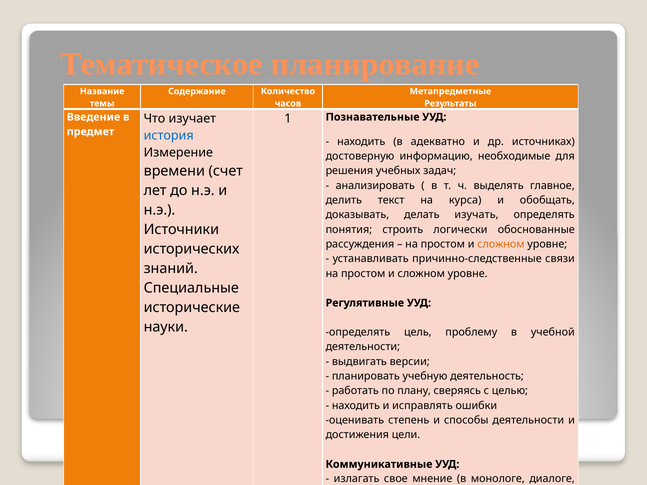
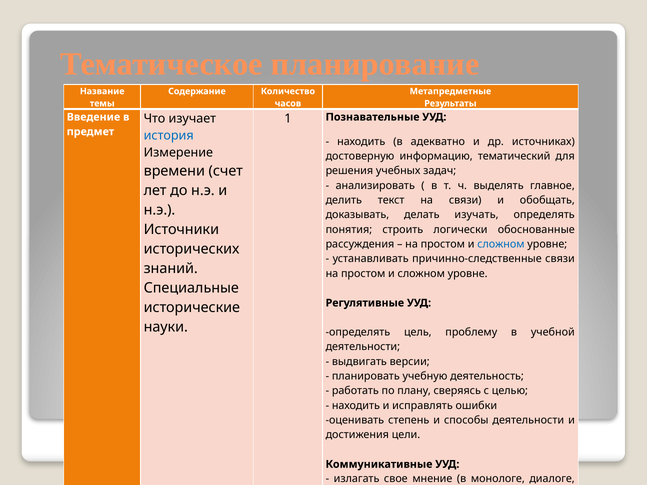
необходимые: необходимые -> тематический (514, 156)
на курса: курса -> связи (465, 200)
сложном colour: orange -> blue (501, 244)
